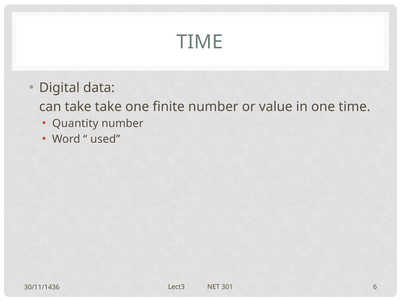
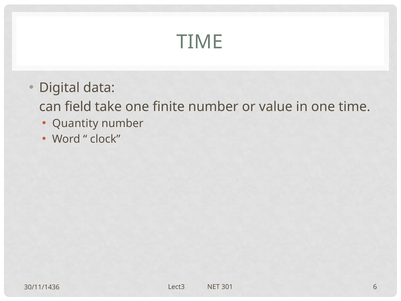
can take: take -> field (78, 107)
used: used -> clock (105, 139)
